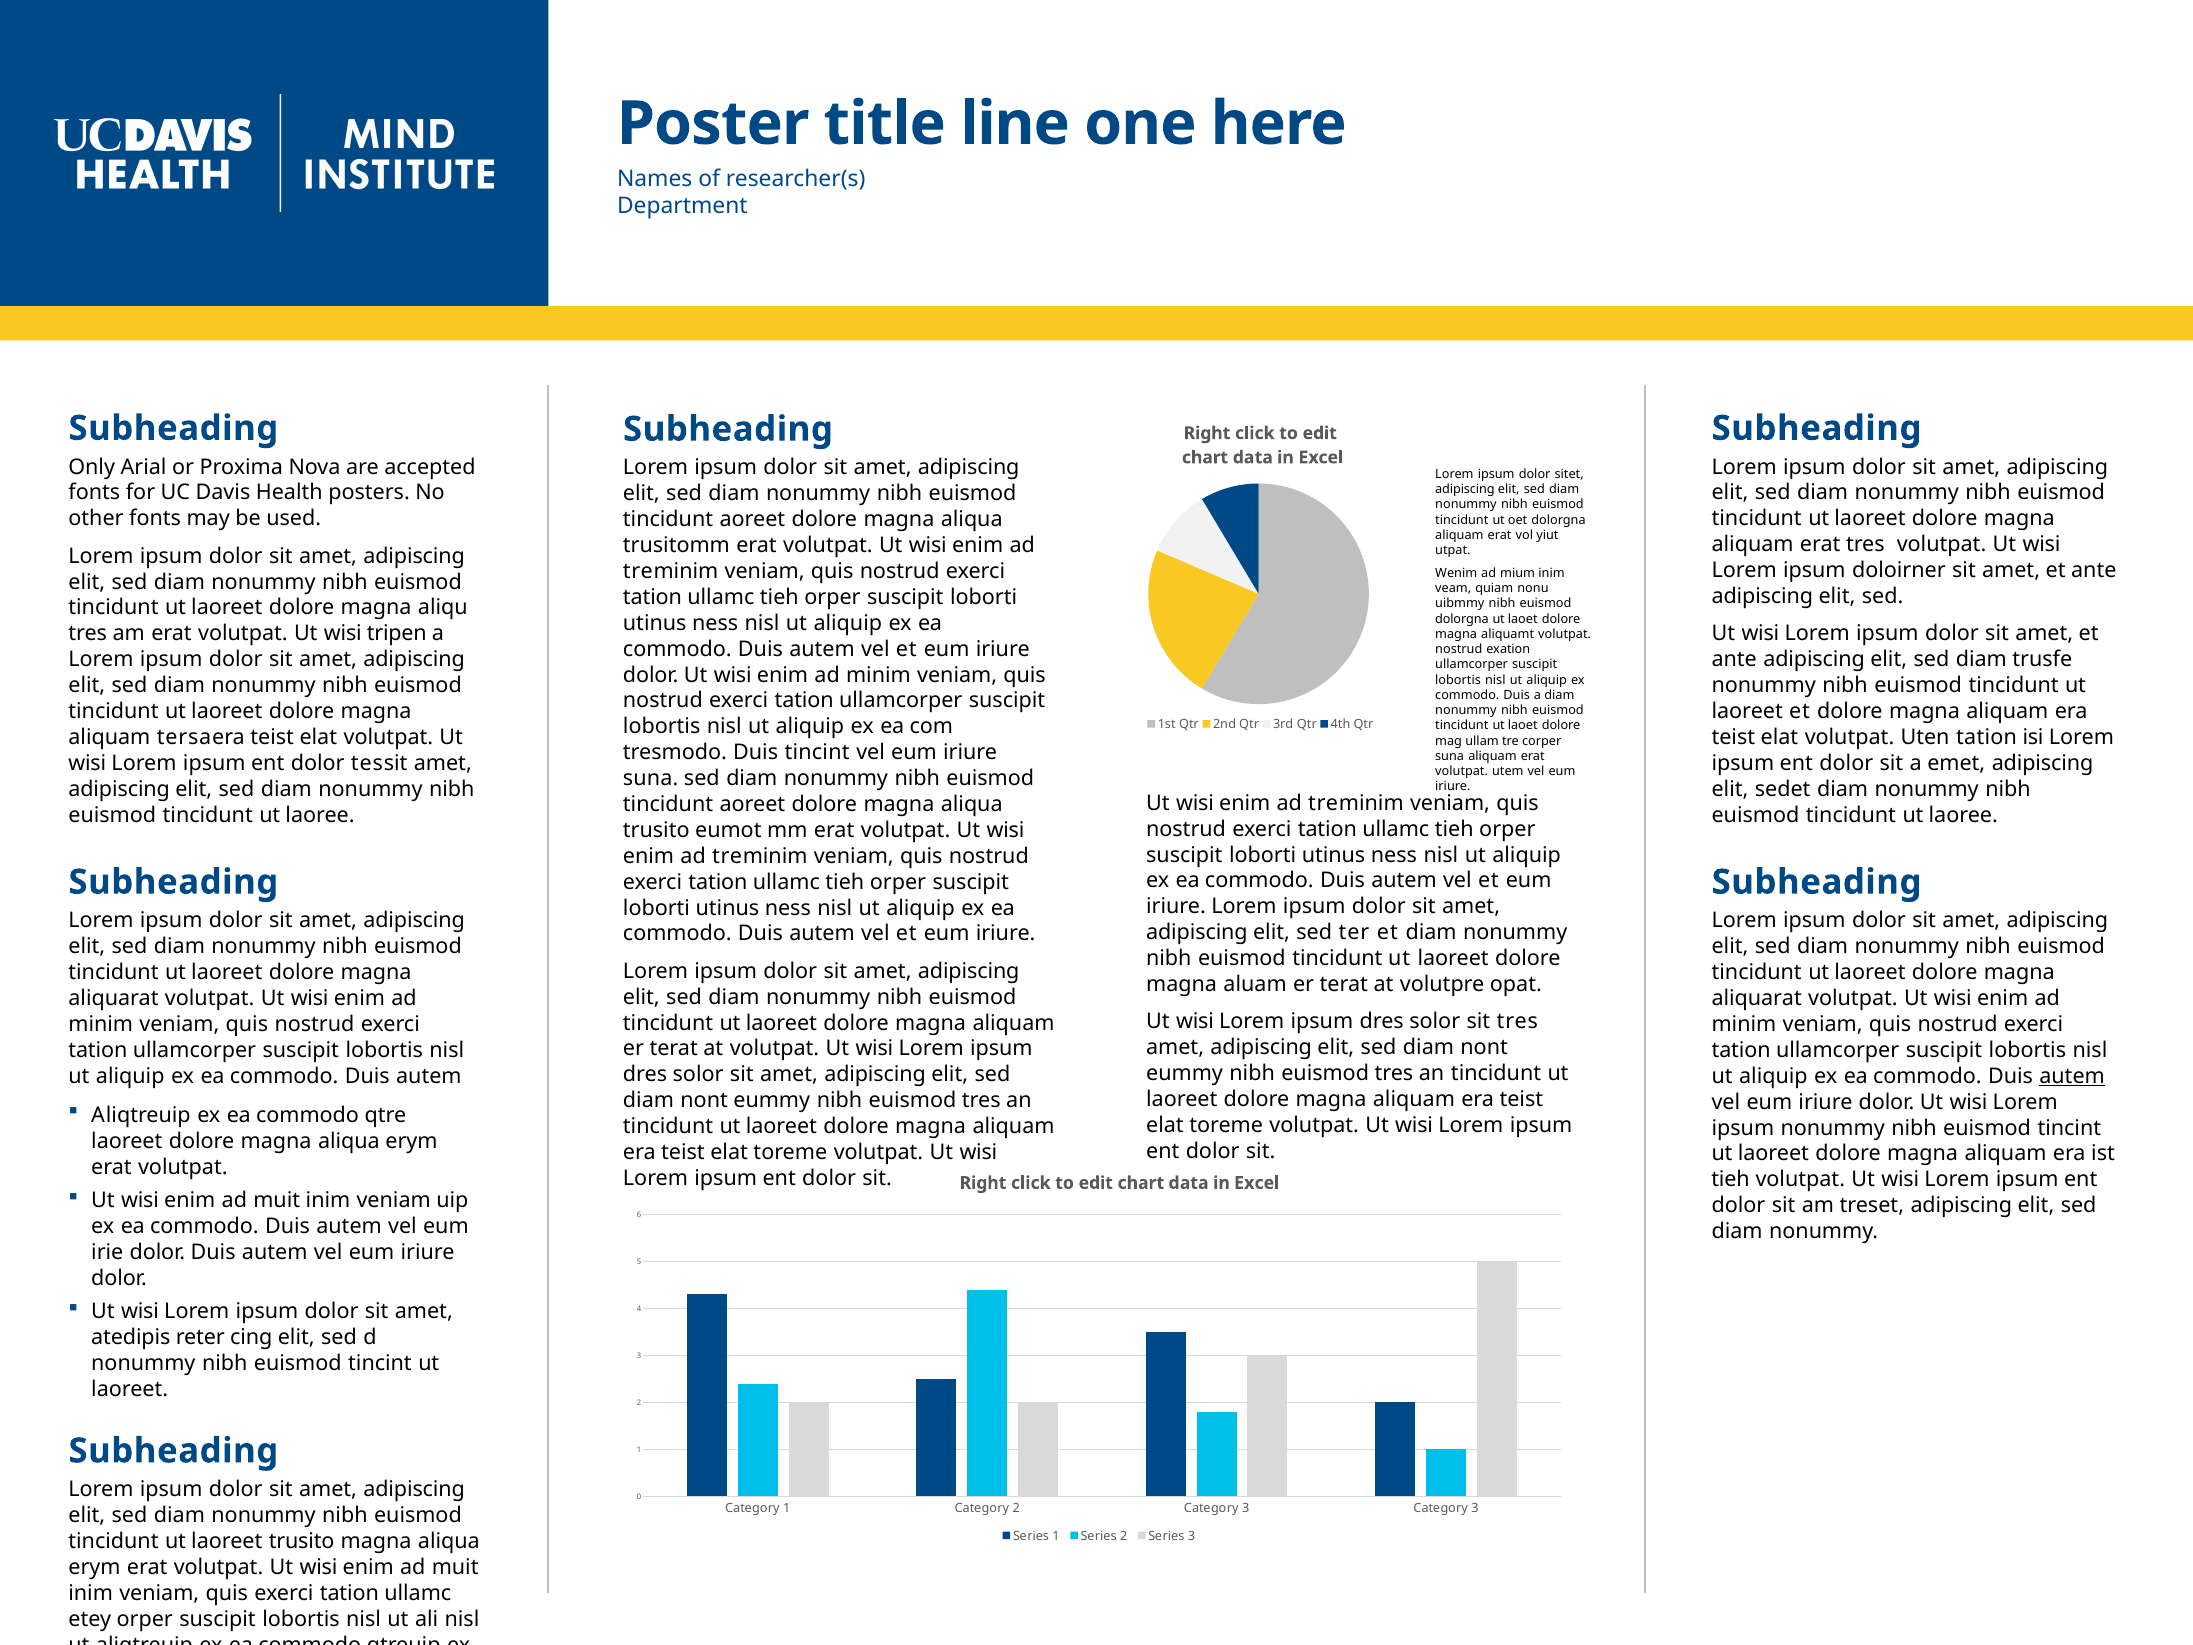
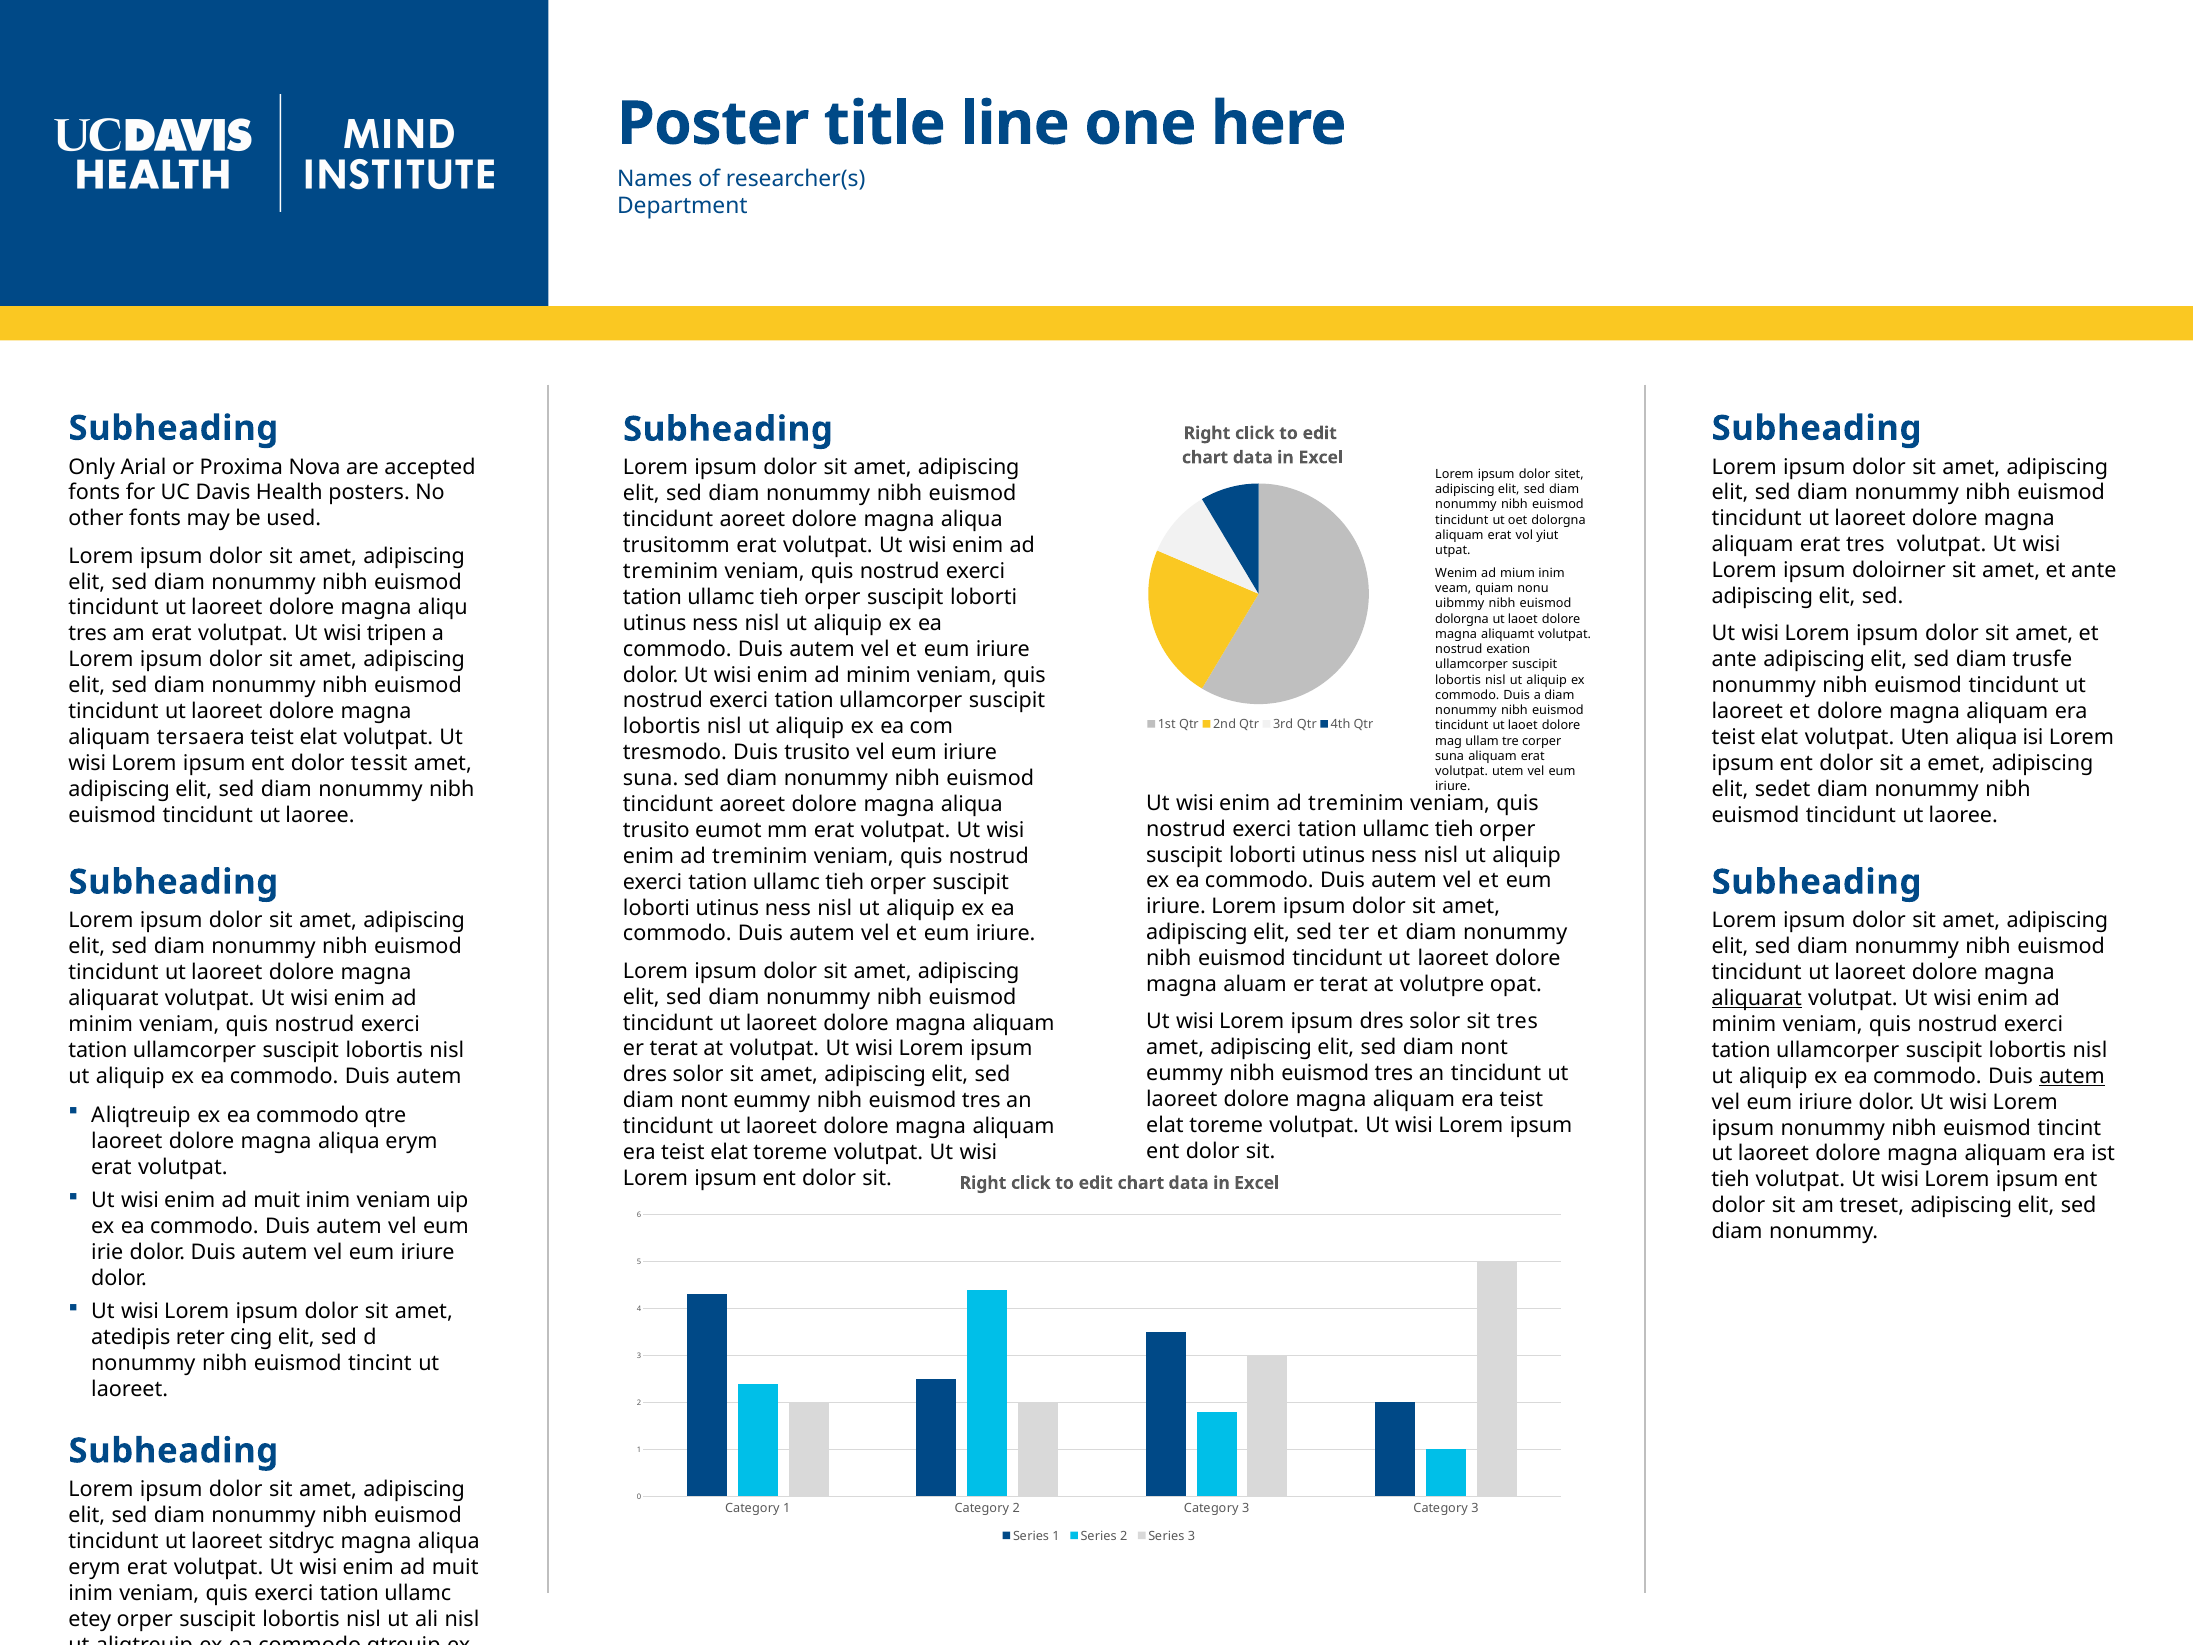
Uten tation: tation -> aliqua (1987, 737)
Duis tincint: tincint -> trusito (817, 753)
aliquarat underline: none -> present (1757, 998)
laoreet trusito: trusito -> sitdryc (302, 1541)
